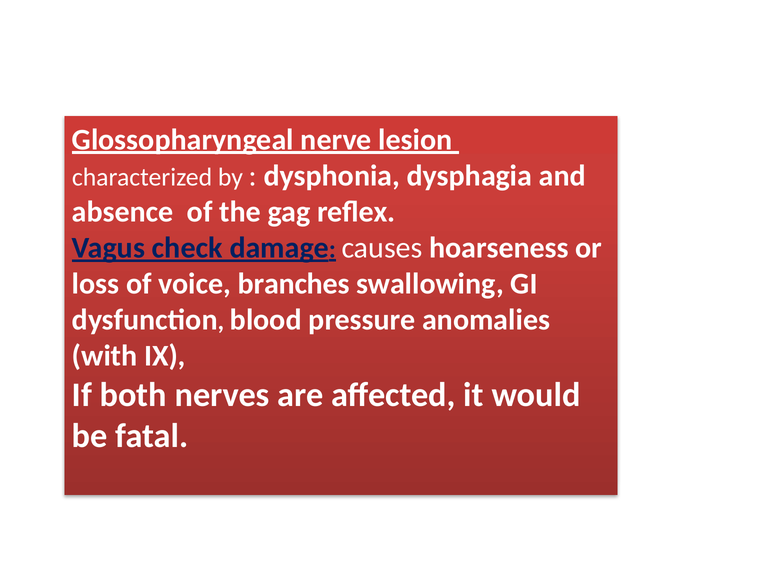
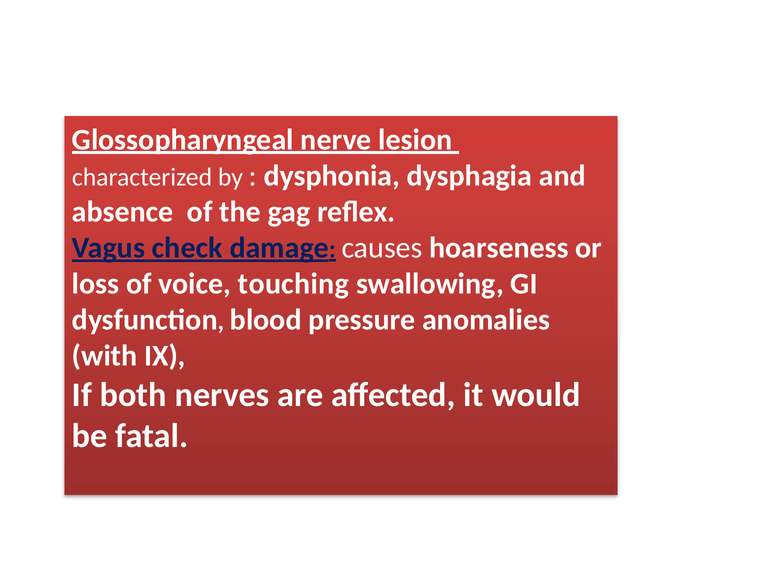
branches: branches -> touching (293, 284)
